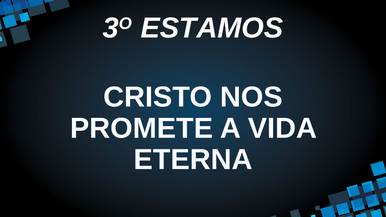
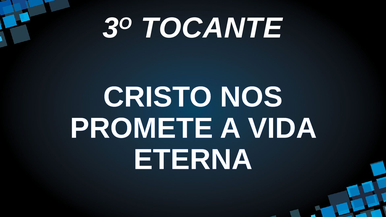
ESTAMOS: ESTAMOS -> TOCANTE (212, 28)
